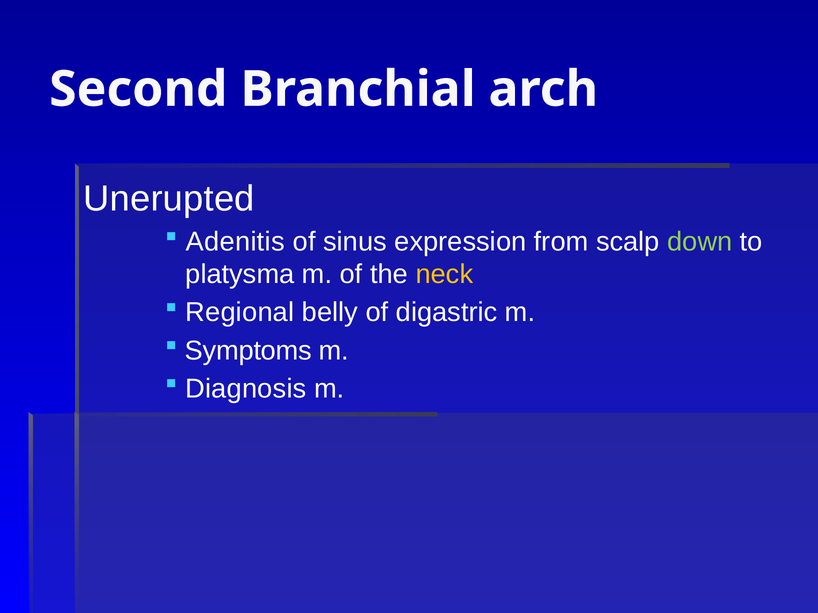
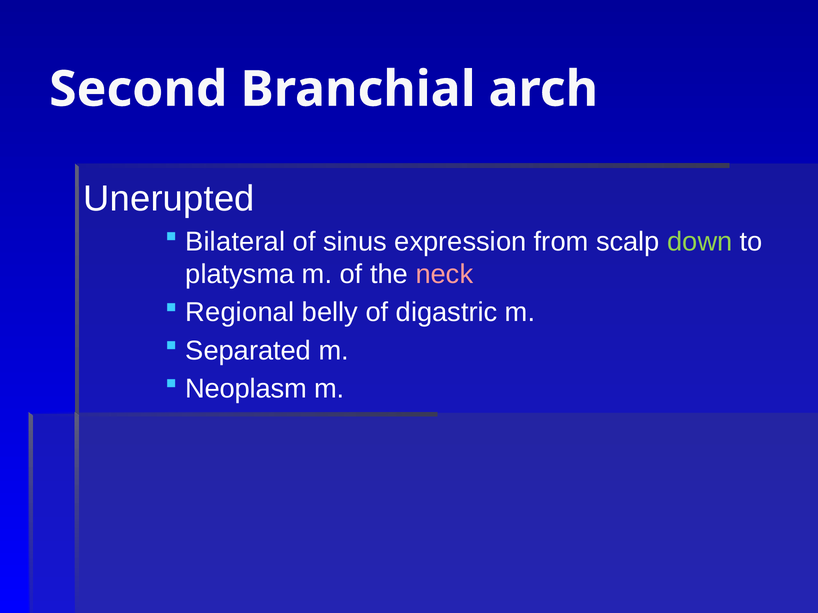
Adenitis: Adenitis -> Bilateral (235, 242)
neck colour: yellow -> pink (444, 275)
Symptoms: Symptoms -> Separated (248, 351)
Diagnosis: Diagnosis -> Neoplasm (246, 389)
